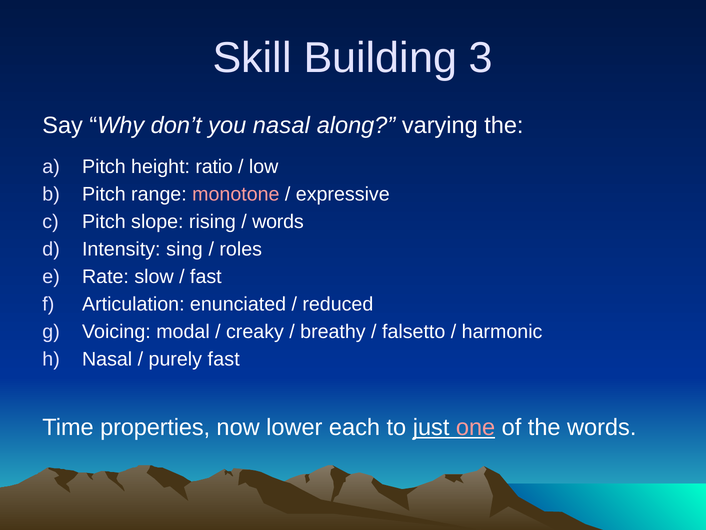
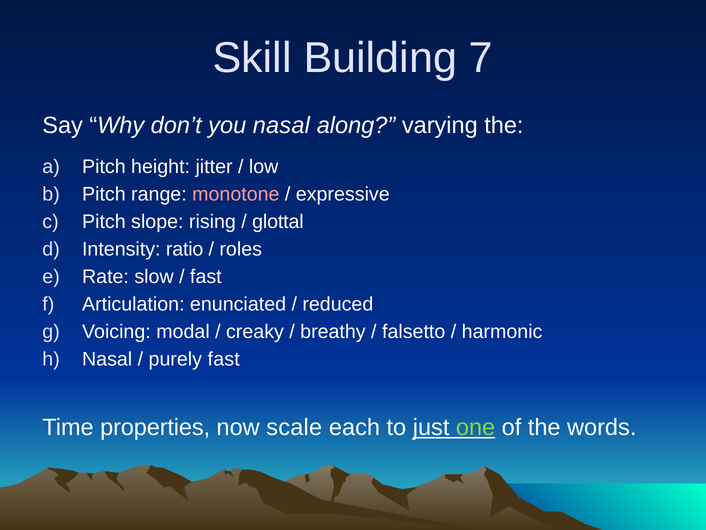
3: 3 -> 7 (481, 58)
ratio: ratio -> jitter (214, 166)
words: words -> glottal (278, 221)
sing: sing -> ratio (185, 249)
lower: lower -> scale (294, 427)
one colour: pink -> light green (476, 427)
